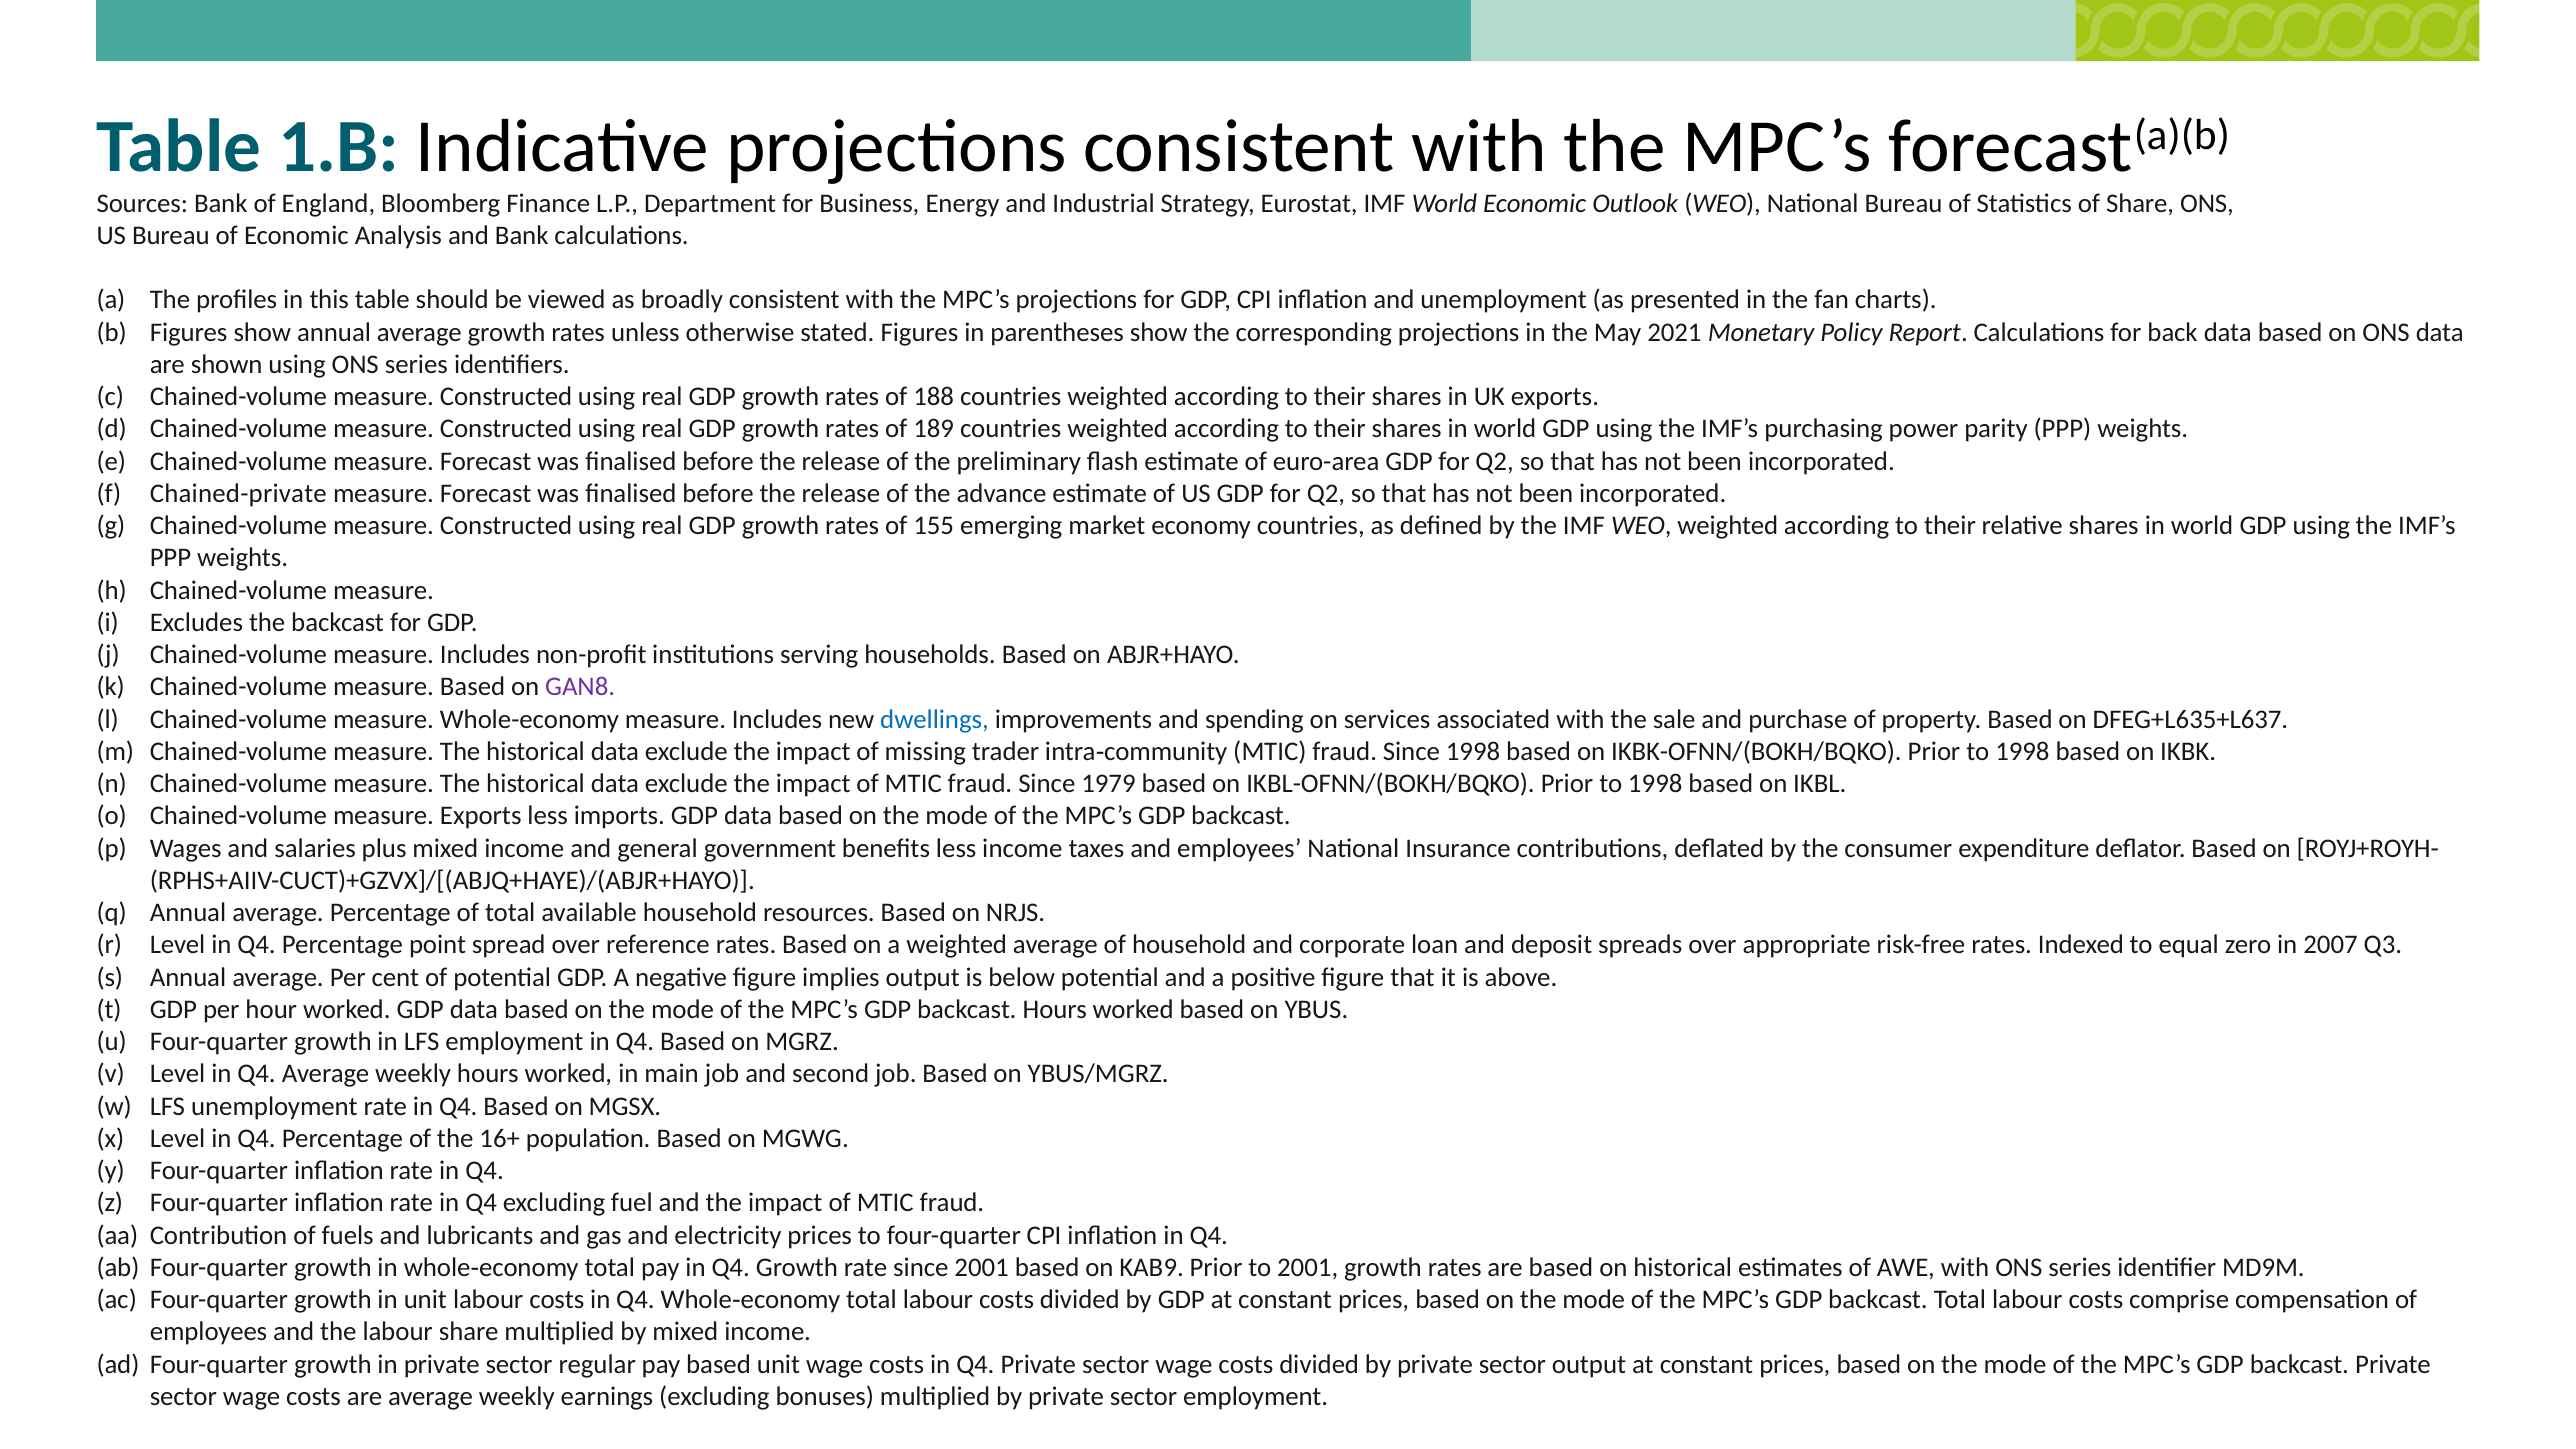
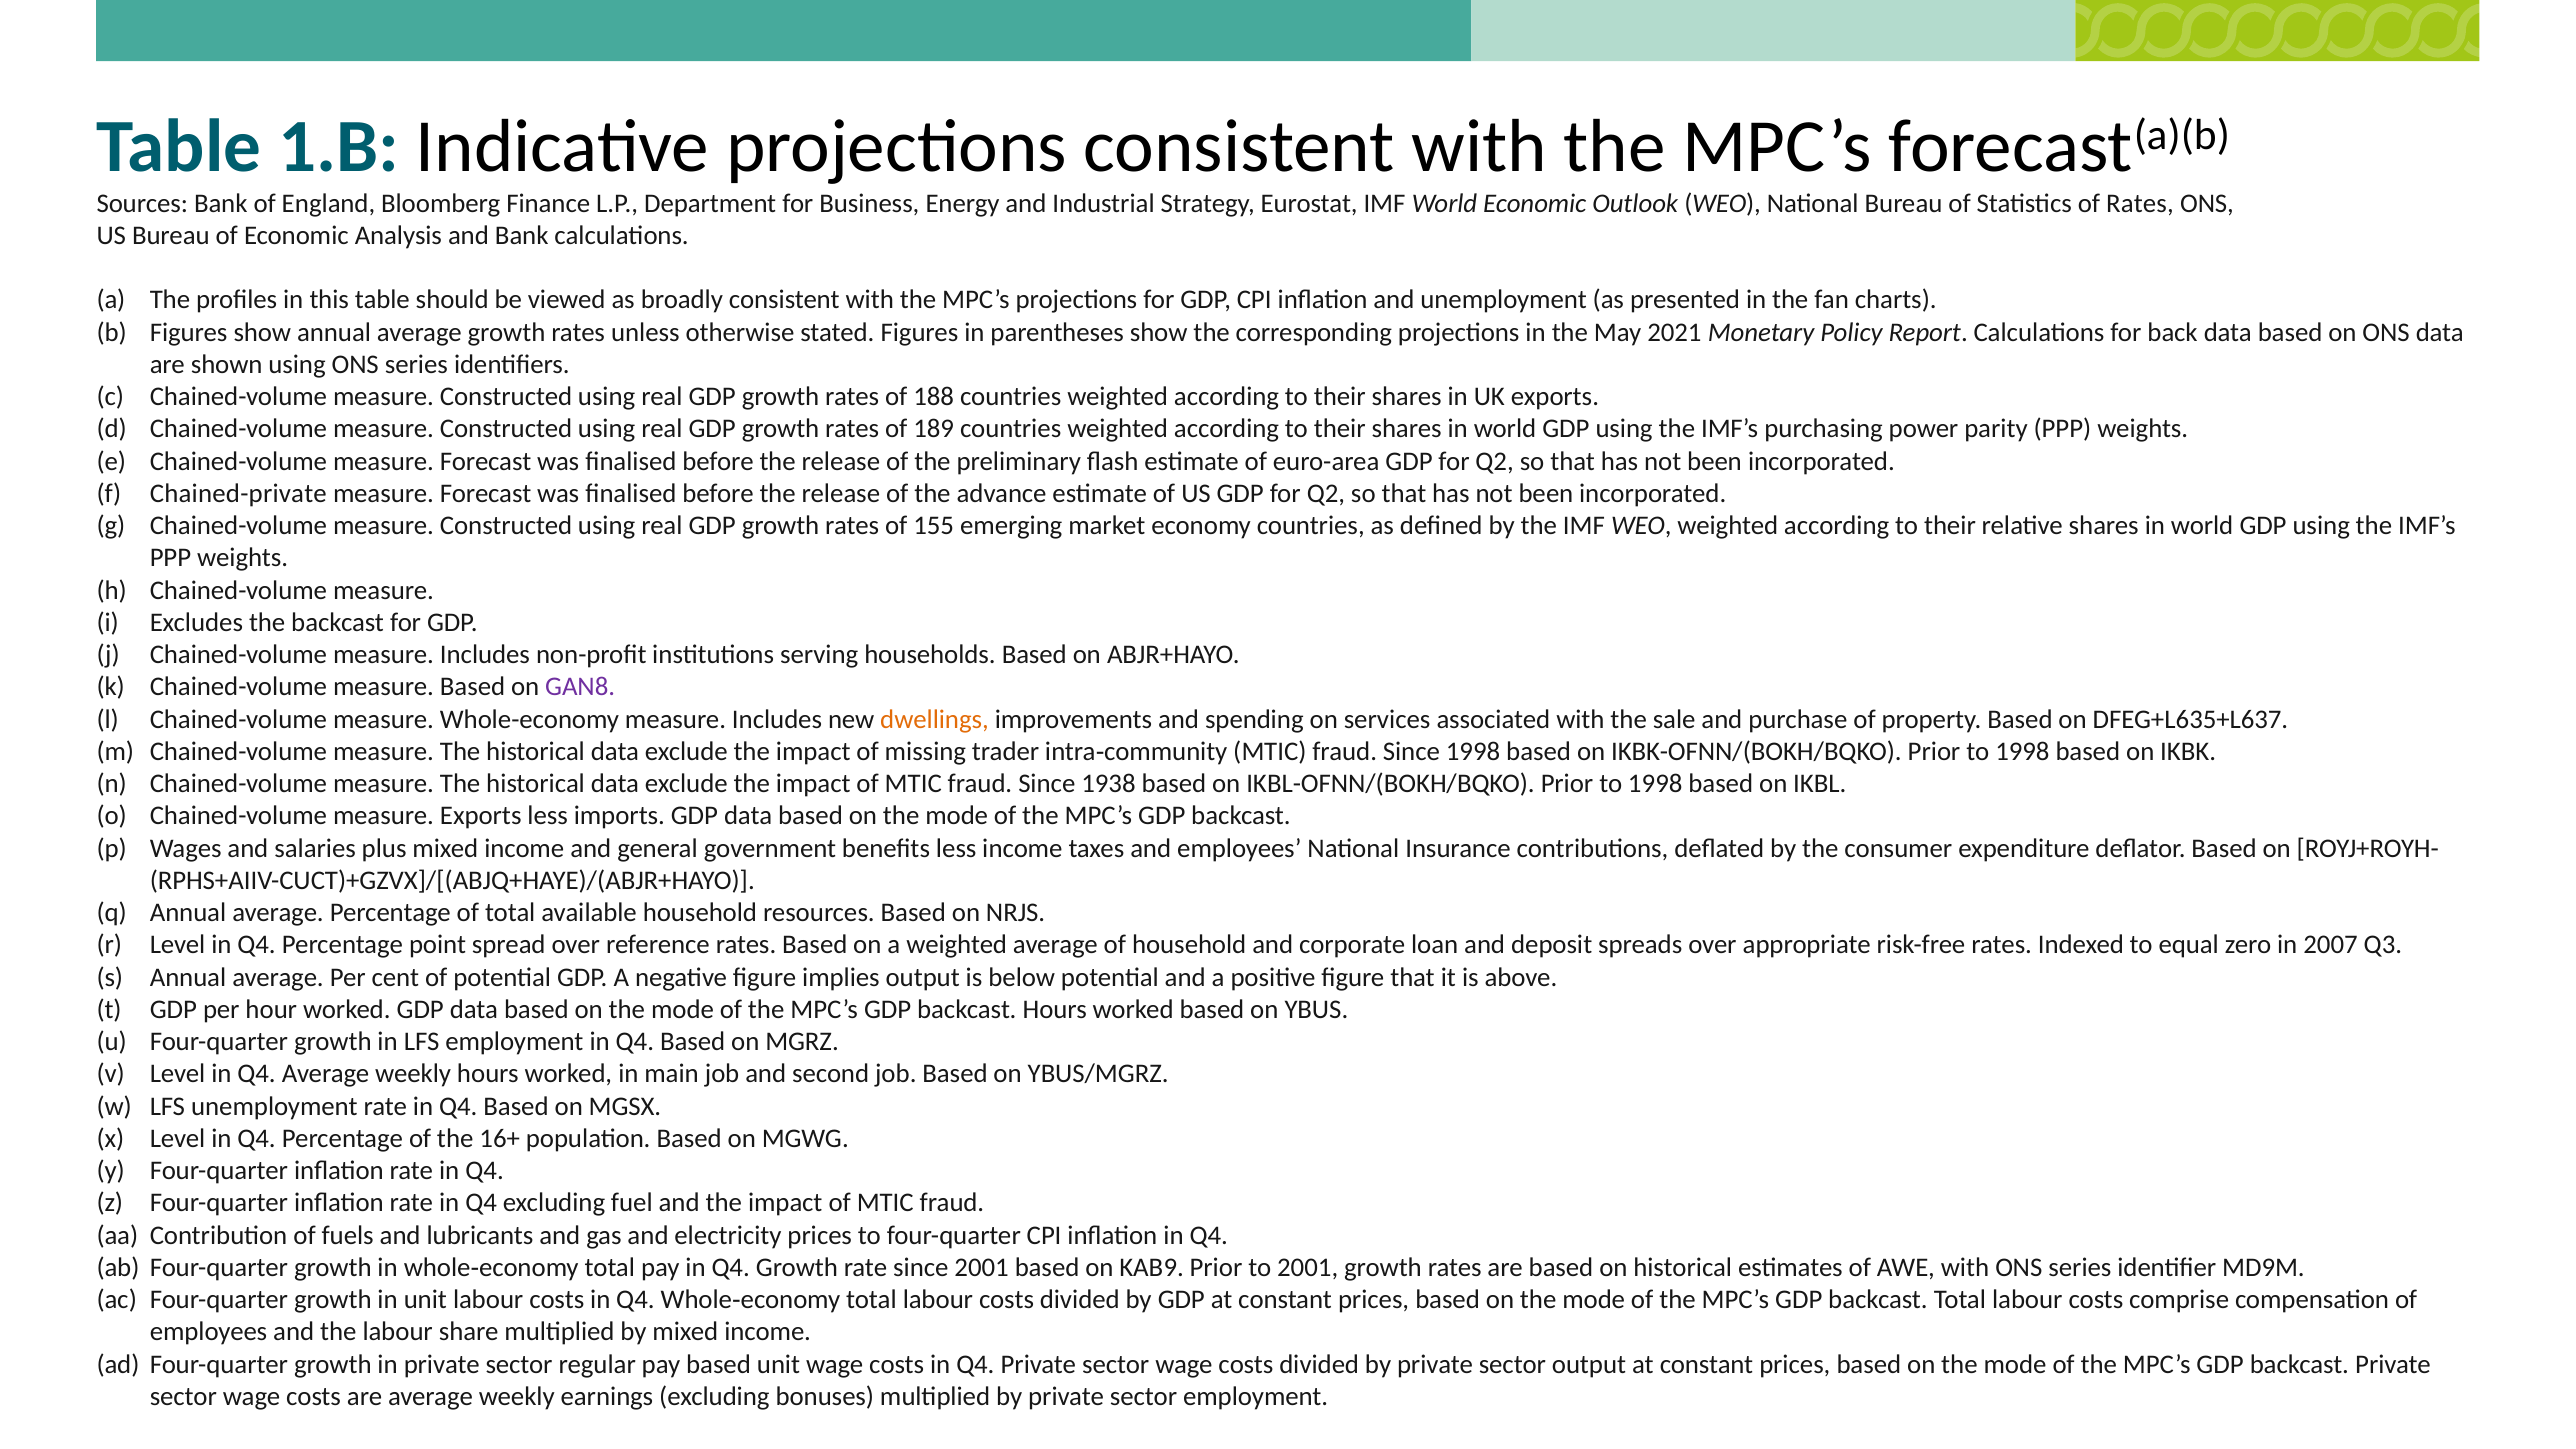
of Share: Share -> Rates (2140, 203)
dwellings colour: blue -> orange (934, 719)
1979: 1979 -> 1938 (1108, 784)
